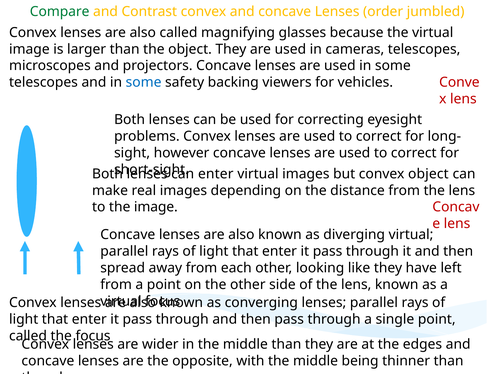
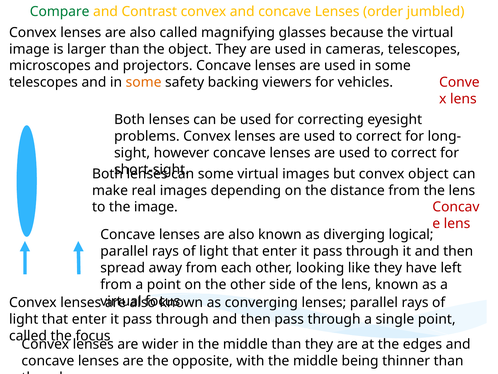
some colour: blue -> orange (144, 82)
enter: enter -> some (216, 174)
diverging virtual: virtual -> logical (411, 234)
